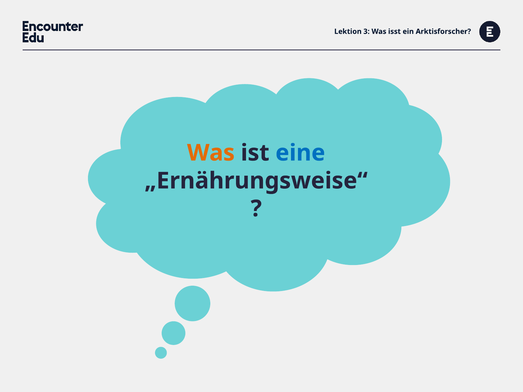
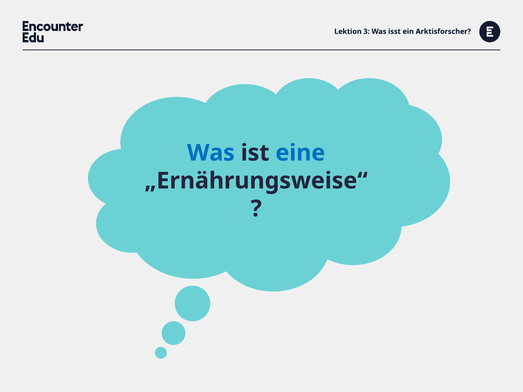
Was colour: orange -> blue (211, 153)
